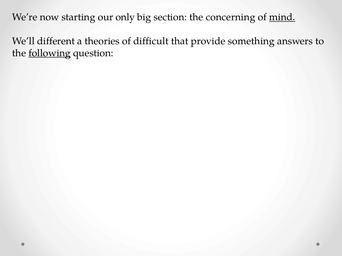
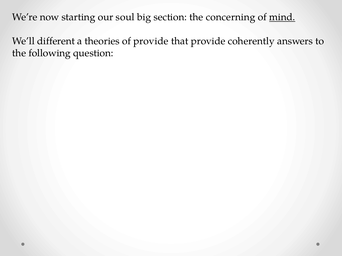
only: only -> soul (125, 17)
of difficult: difficult -> provide (151, 41)
something: something -> coherently (251, 41)
following underline: present -> none (50, 53)
